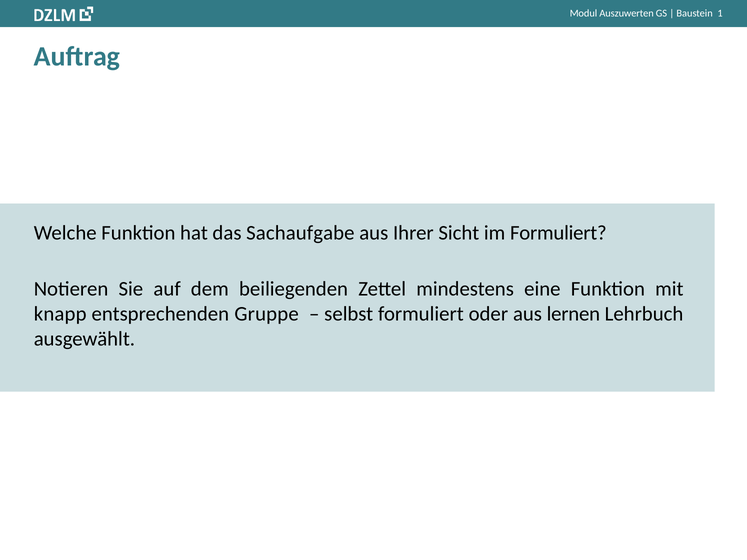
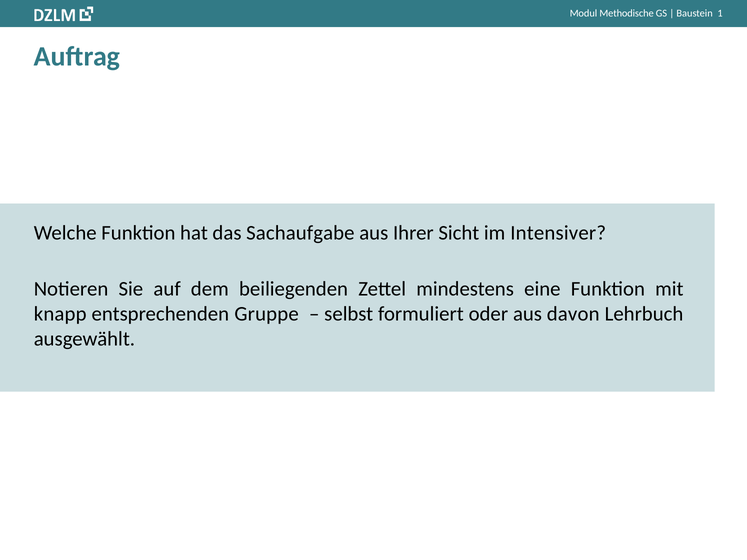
Auszuwerten: Auszuwerten -> Methodische (627, 13)
im Formuliert: Formuliert -> Intensiver (558, 233)
lernen: lernen -> davon (573, 314)
